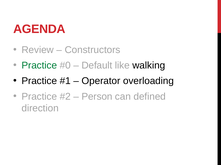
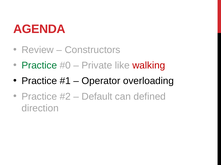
Default: Default -> Private (97, 66)
walking colour: black -> red (149, 66)
Person: Person -> Default (97, 97)
